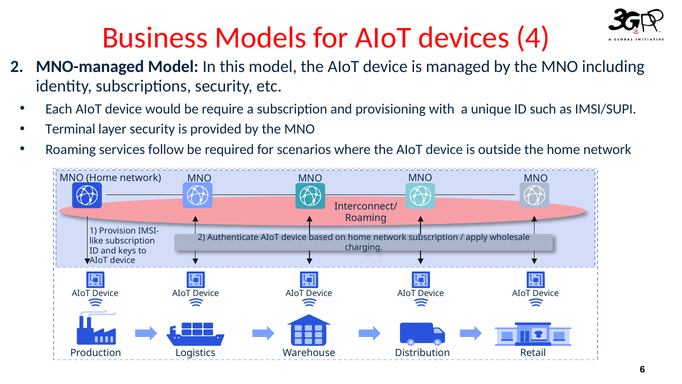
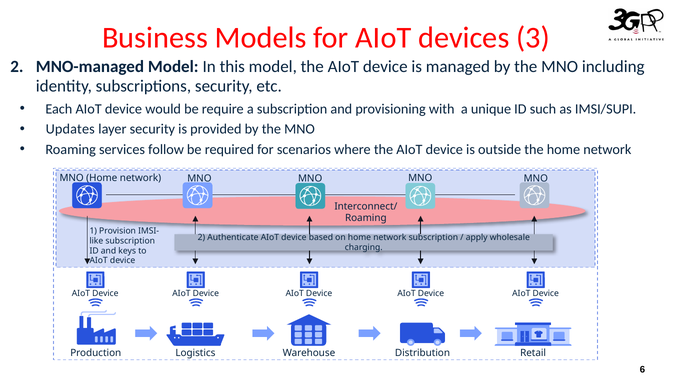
4: 4 -> 3 (533, 37)
Terminal: Terminal -> Updates (70, 129)
